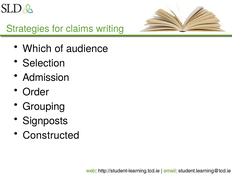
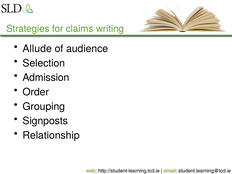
Which: Which -> Allude (37, 49)
Constructed: Constructed -> Relationship (51, 135)
